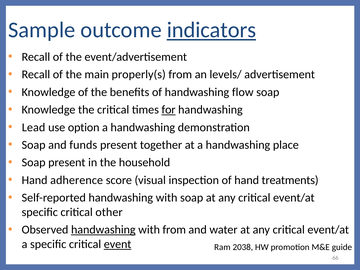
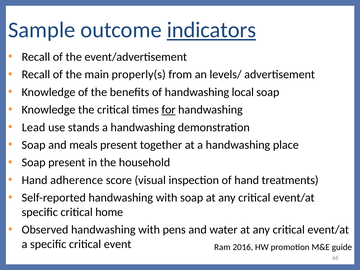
flow: flow -> local (243, 92)
option: option -> stands (84, 127)
funds: funds -> meals (83, 145)
other: other -> home (109, 212)
handwashing underline: present -> none (103, 230)
with from: from -> pens (174, 230)
event underline: present -> none (118, 244)
2038: 2038 -> 2016 (243, 247)
